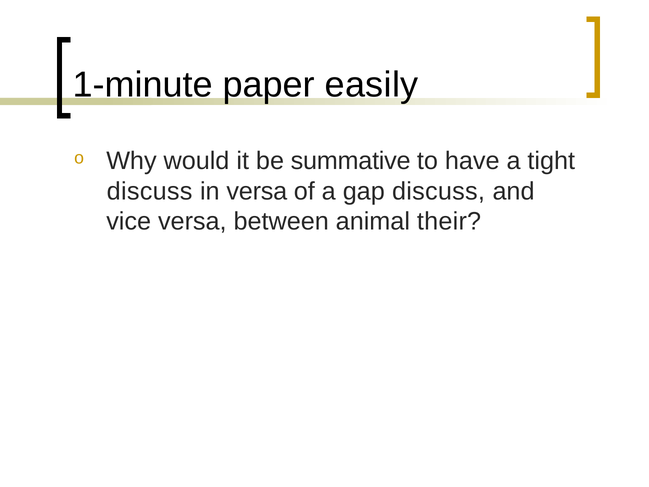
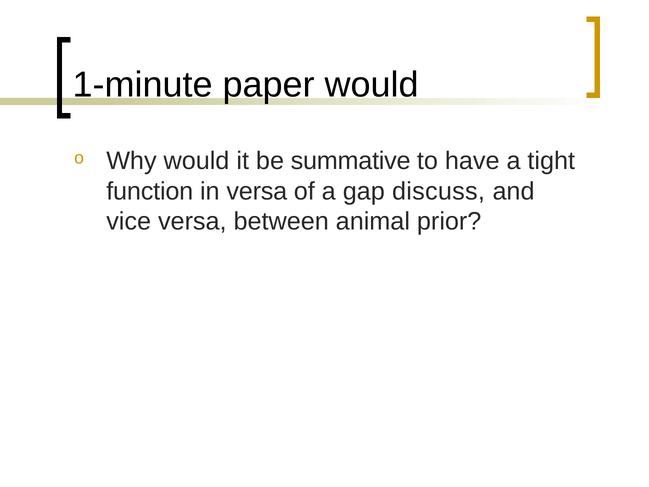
paper easily: easily -> would (372, 85)
discuss: discuss -> function (150, 191)
their: their -> prior (449, 221)
